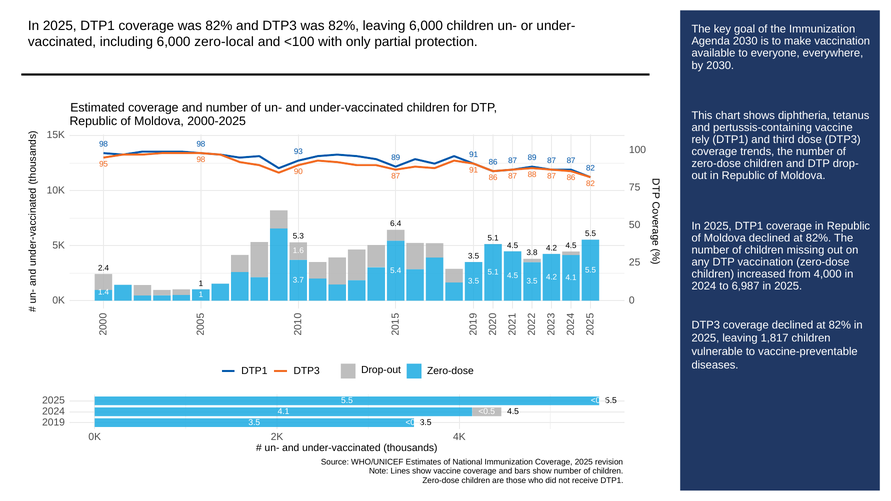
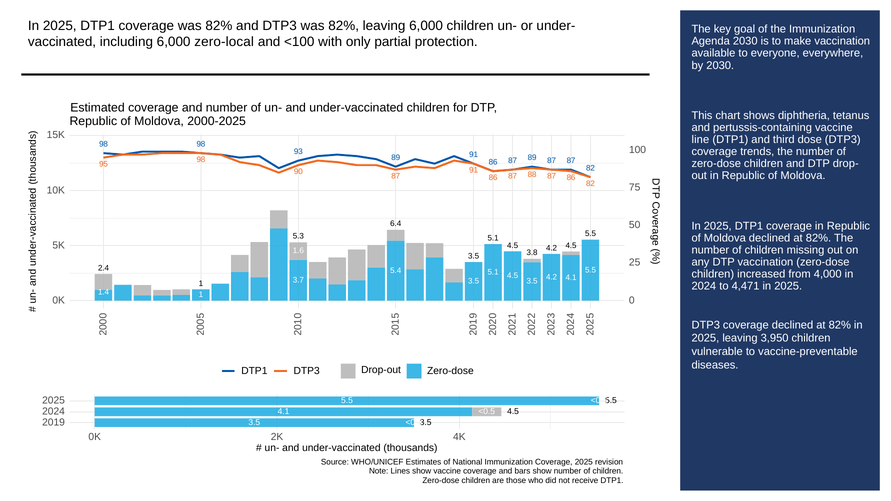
rely: rely -> line (700, 140)
6,987: 6,987 -> 4,471 (746, 286)
1,817: 1,817 -> 3,950 (775, 338)
